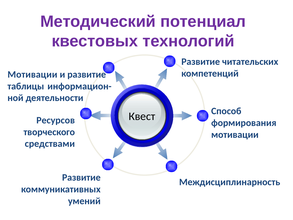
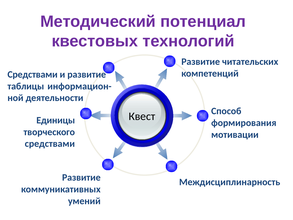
Мотивации: Мотивации -> Средствами (33, 74)
Ресурсов: Ресурсов -> Единицы (56, 120)
